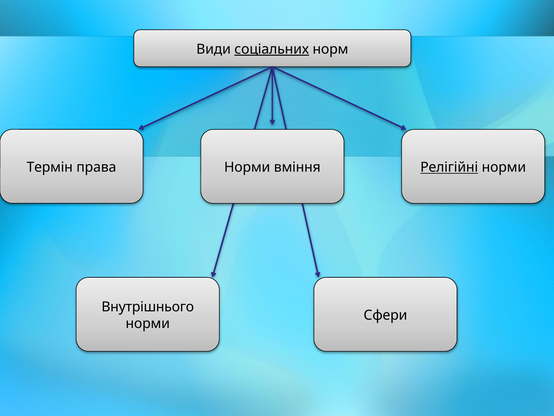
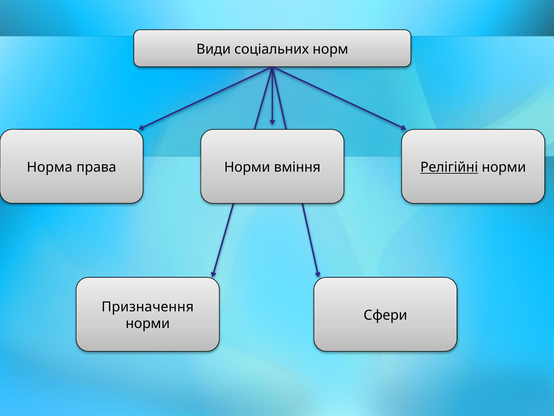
соціальних underline: present -> none (272, 49)
Термін: Термін -> Норма (50, 167)
Внутрішнього: Внутрішнього -> Призначення (148, 307)
